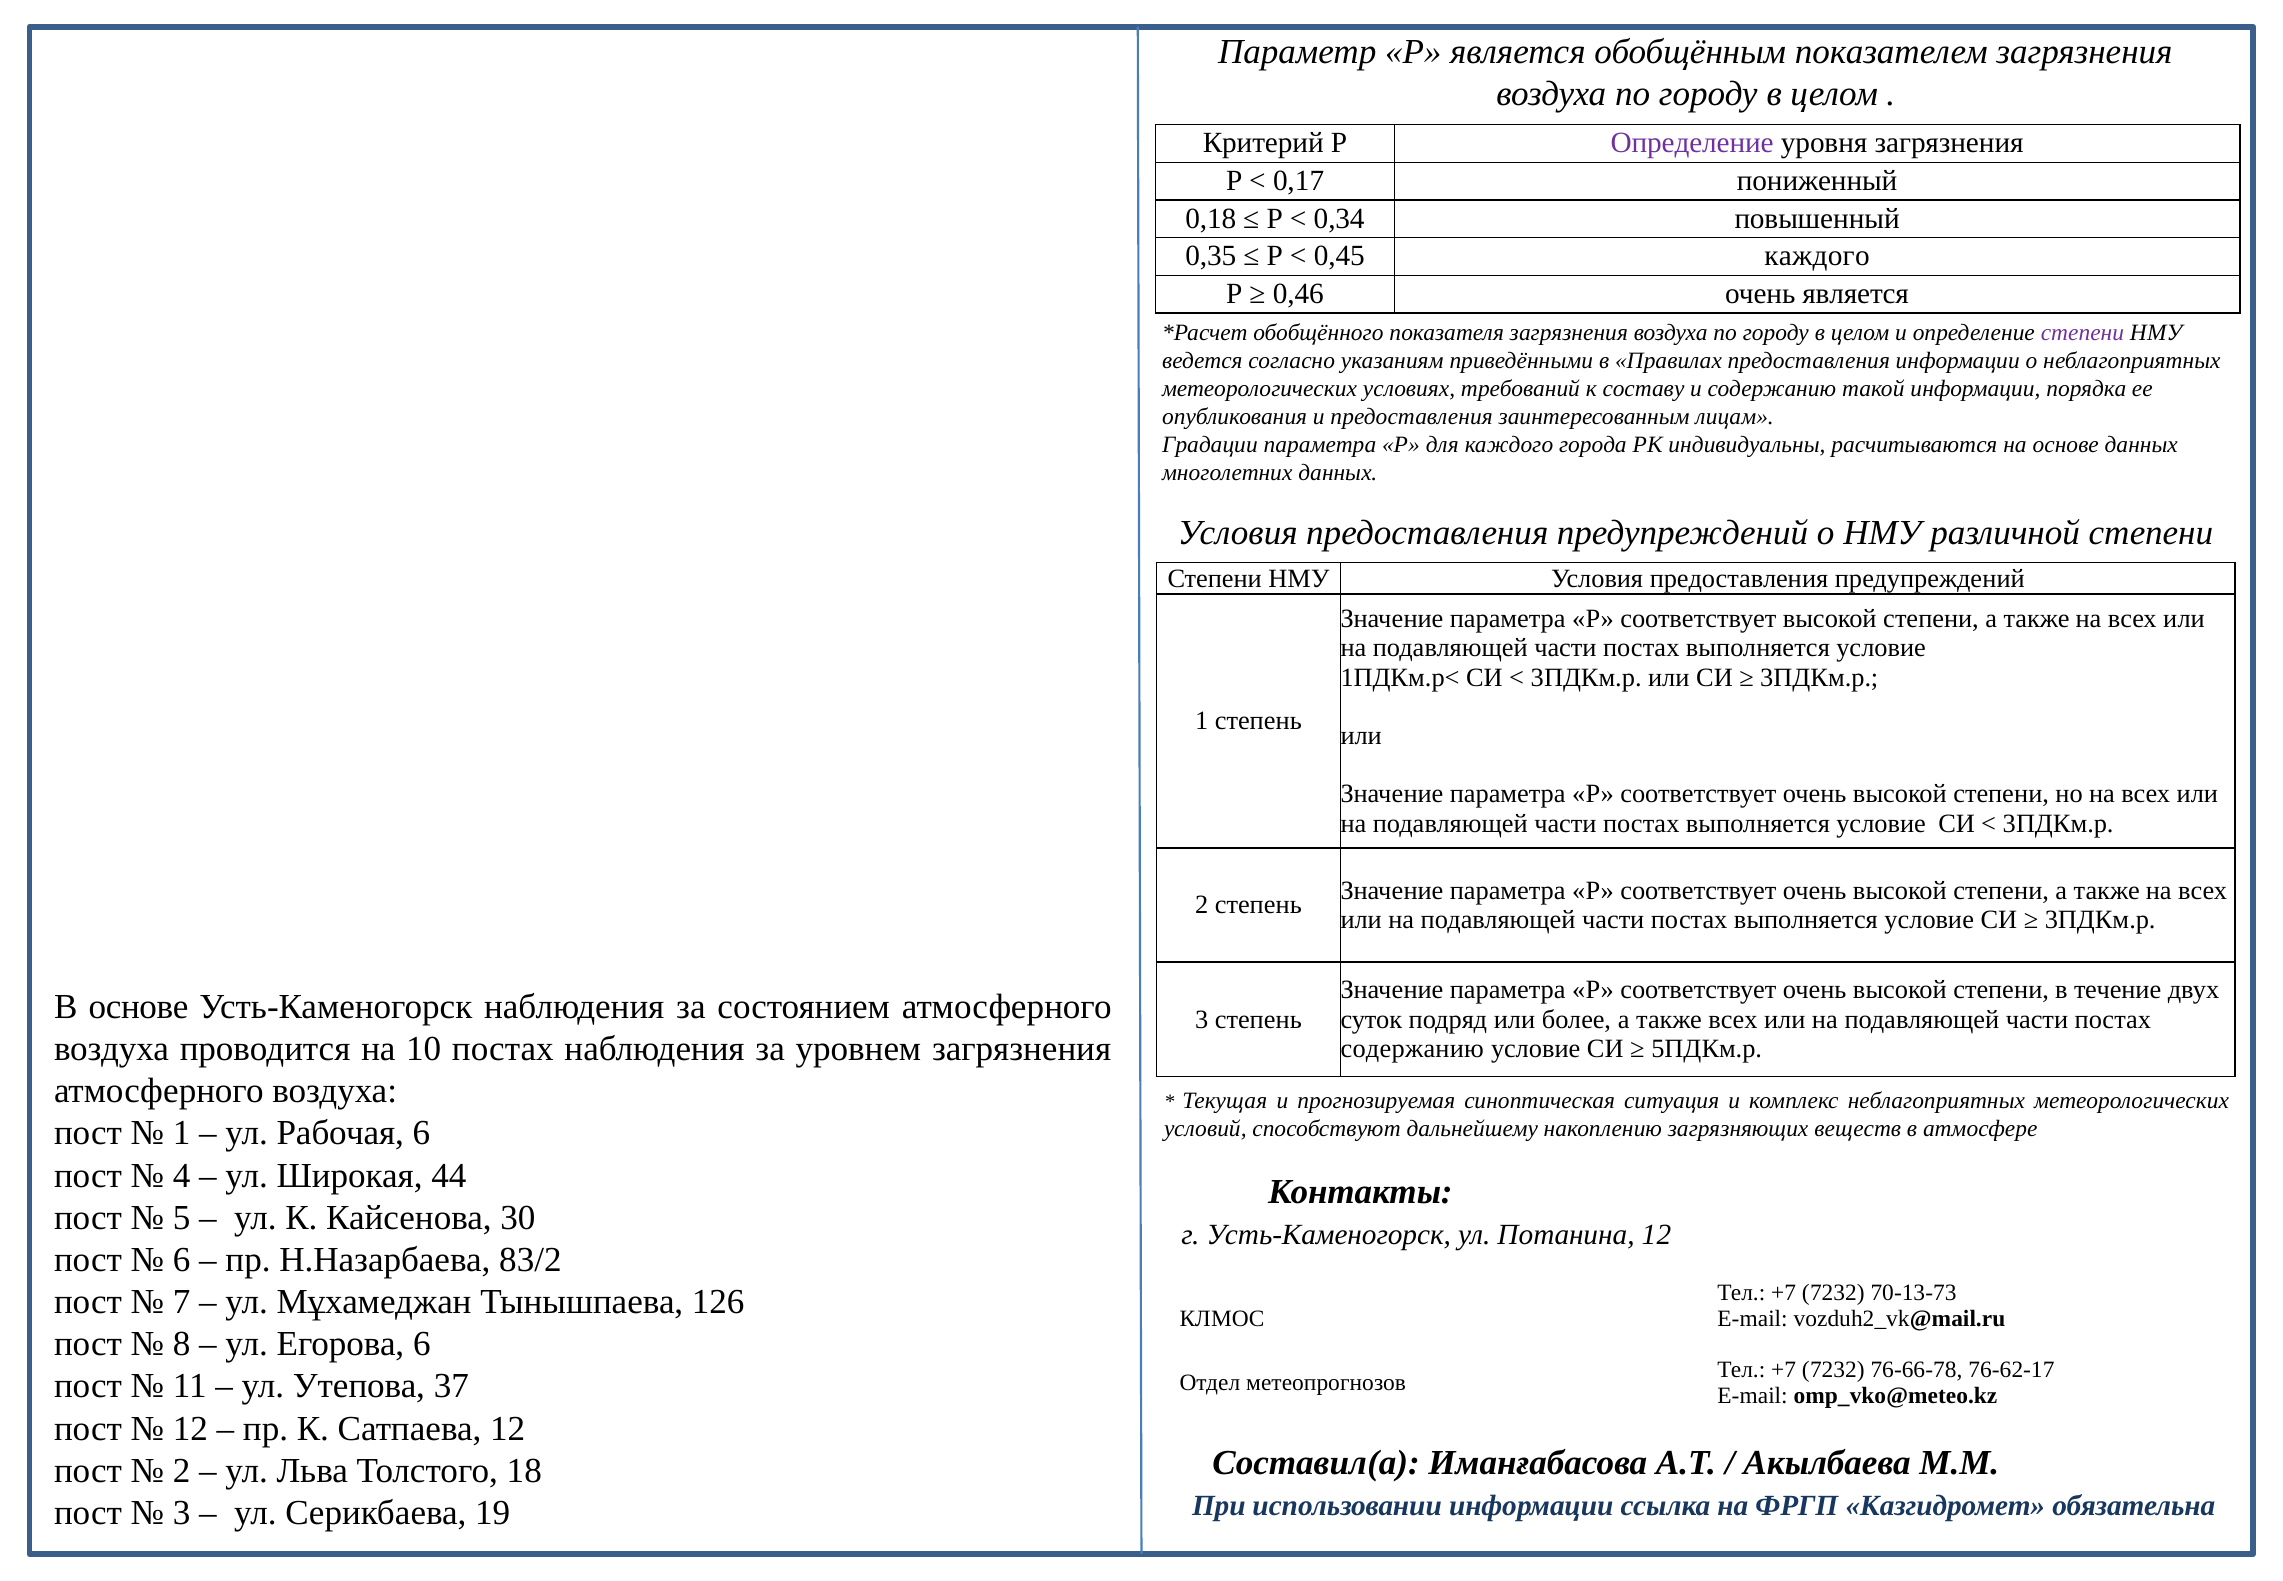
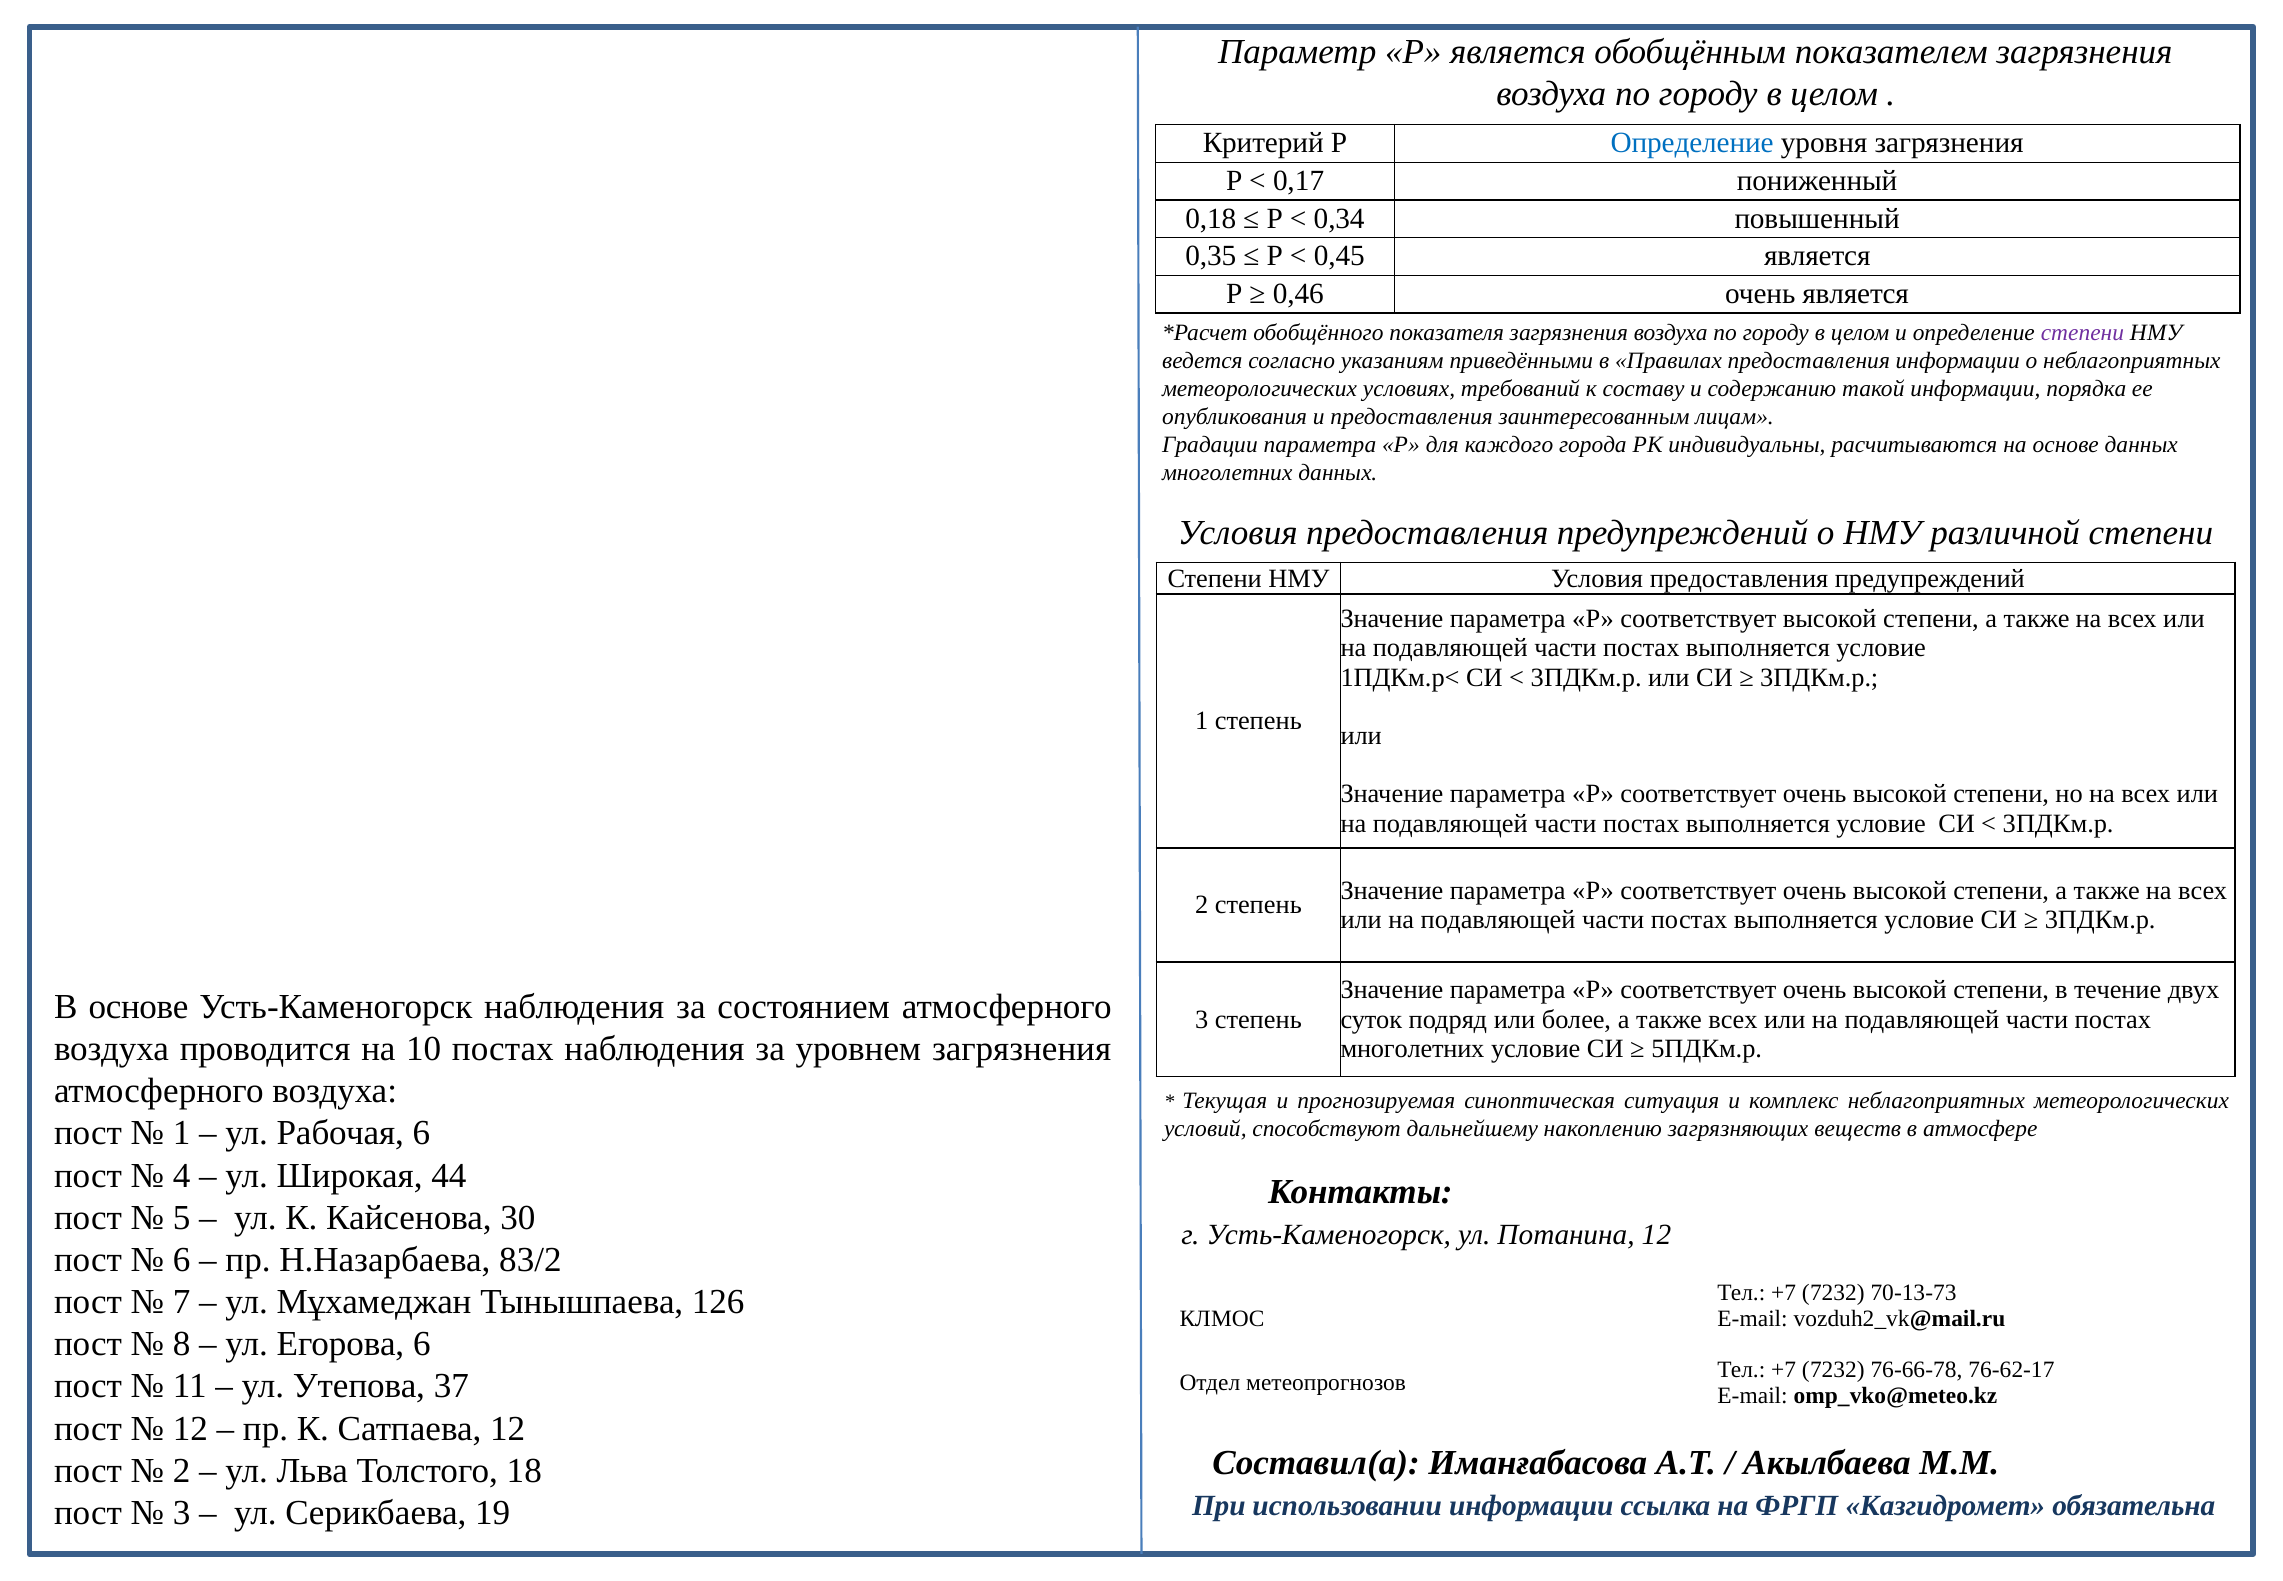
Определение colour: purple -> blue (1692, 143)
0,45 каждого: каждого -> является (1817, 256)
содержанию: содержанию -> многолетних (1412, 1048)
